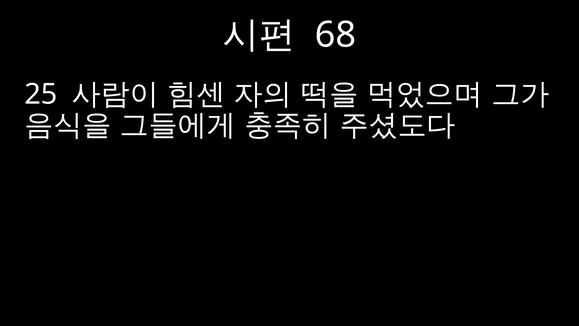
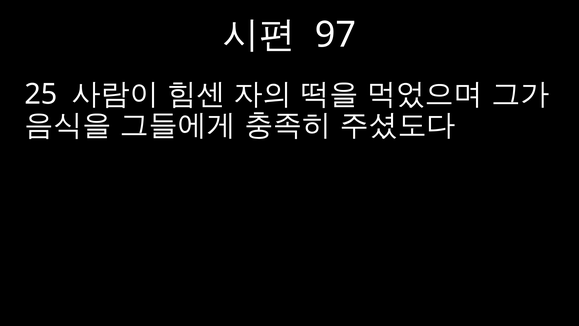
68: 68 -> 97 (335, 35)
